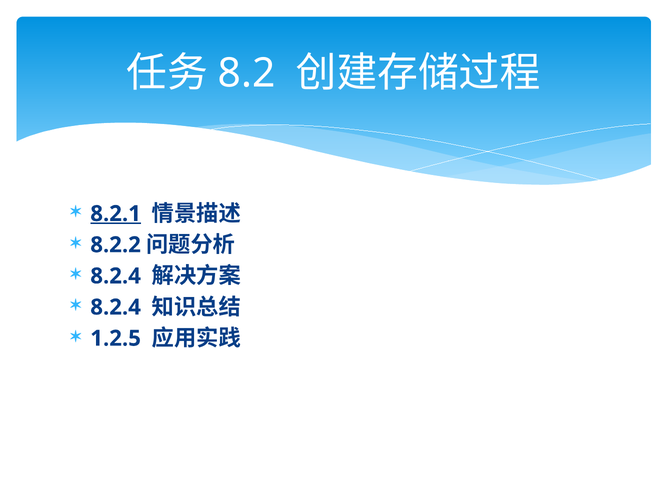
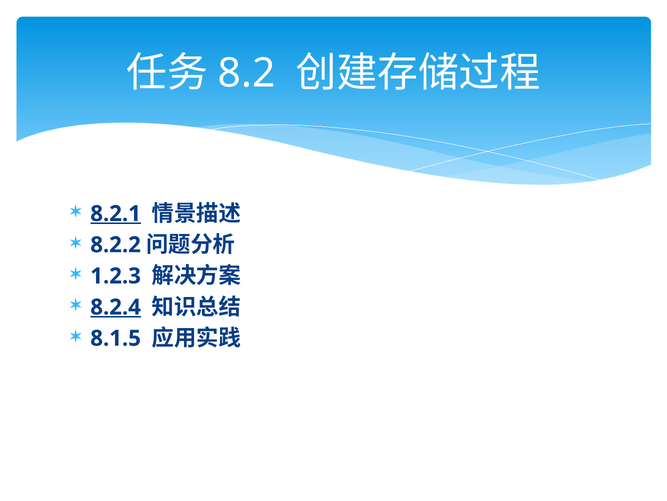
8.2.4: 8.2.4 -> 1.2.3 (116, 276)
8.2.4 underline: none -> present (116, 307)
1.2.5: 1.2.5 -> 8.1.5 (116, 338)
